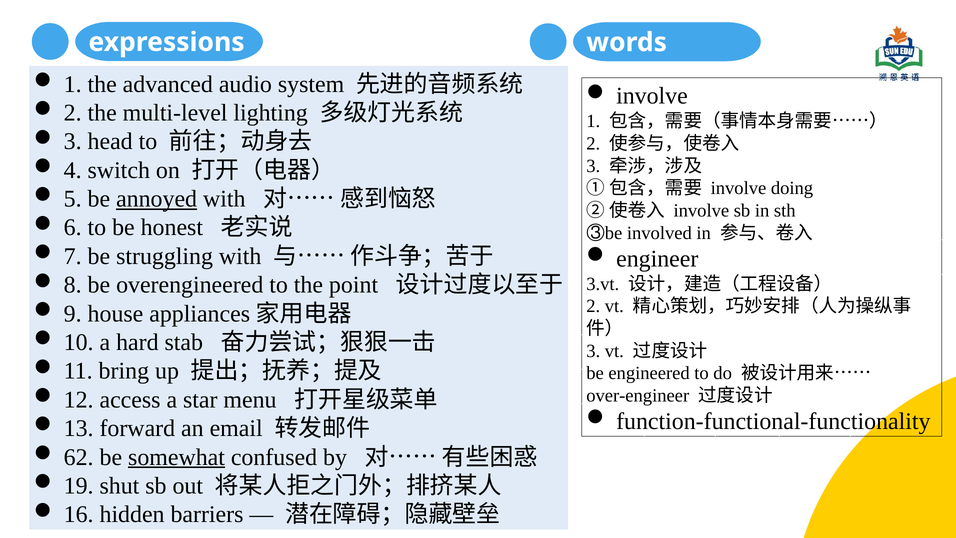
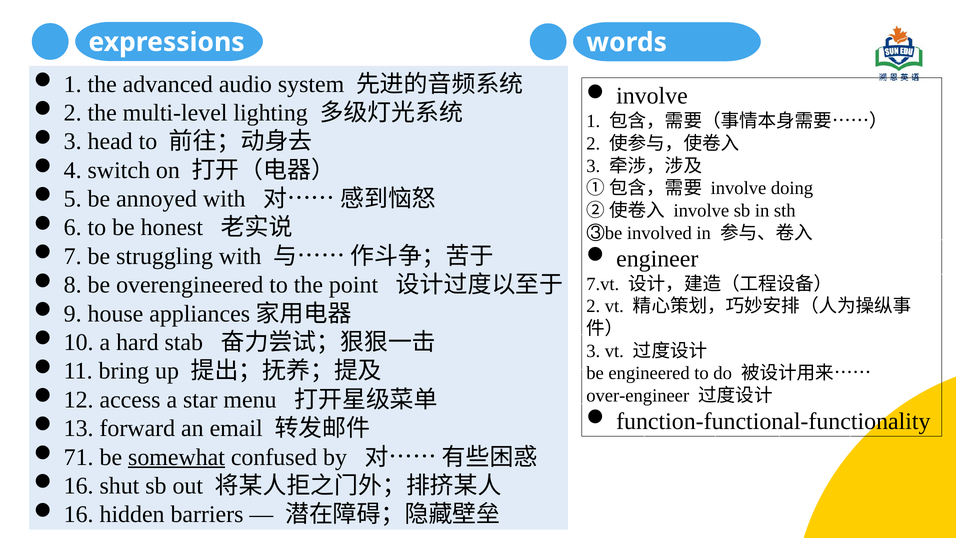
annoyed underline: present -> none (157, 199)
3.vt: 3.vt -> 7.vt (603, 284)
62: 62 -> 71 (79, 457)
19: 19 -> 16 (79, 486)
